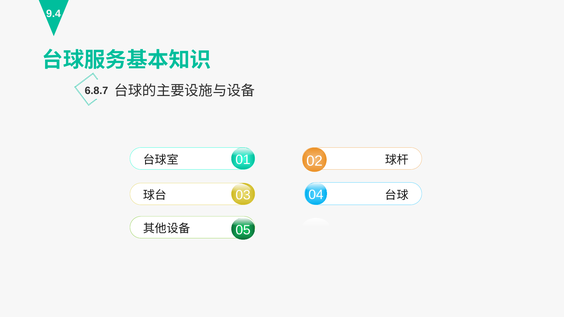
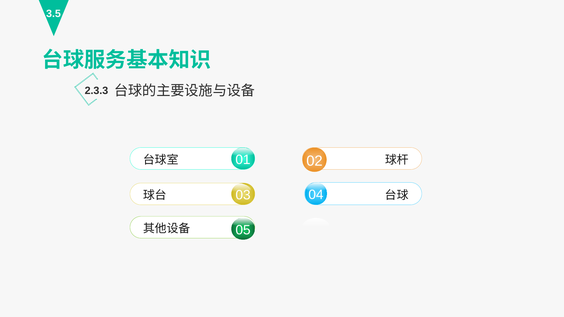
9.4: 9.4 -> 3.5 (53, 14)
6.8.7: 6.8.7 -> 2.3.3 (96, 91)
